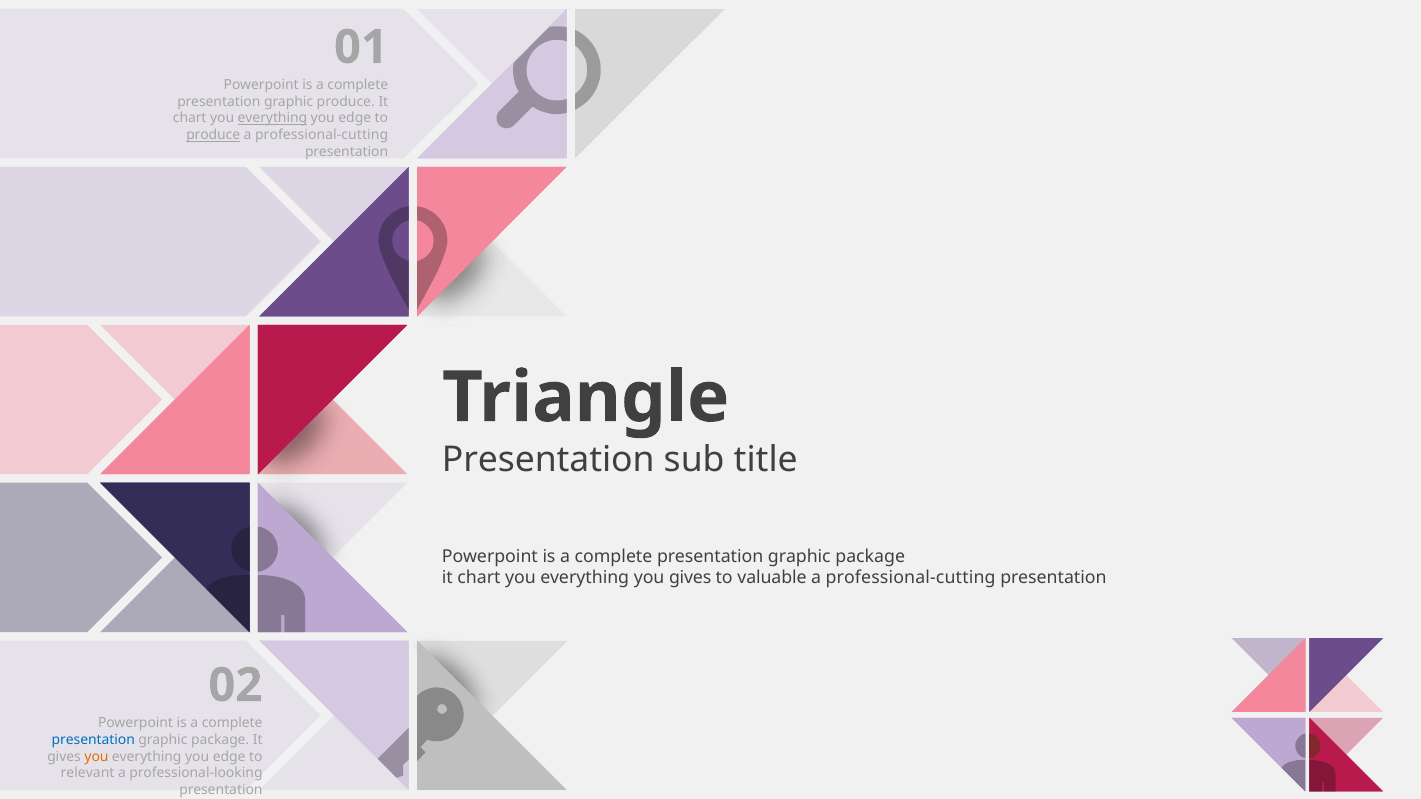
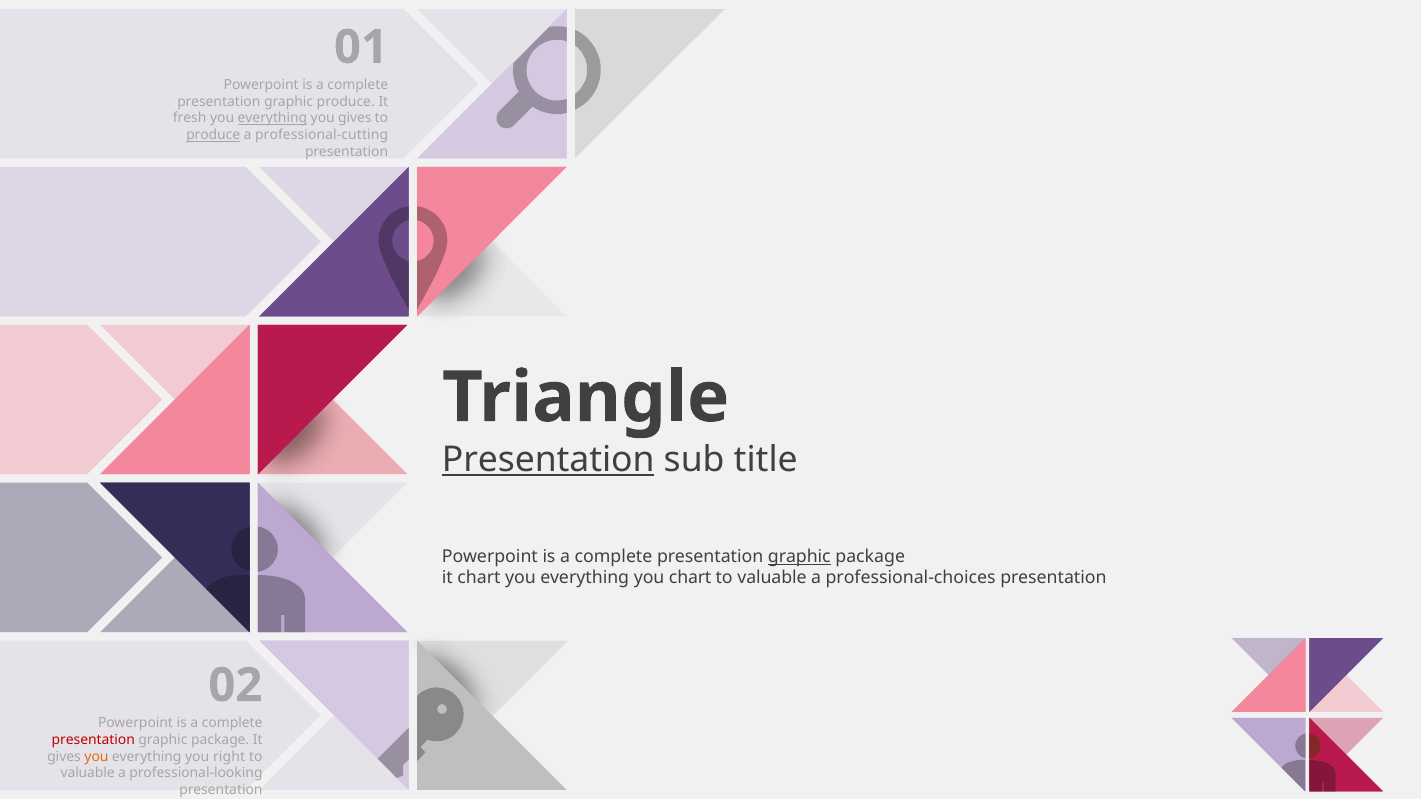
chart: chart -> fresh (190, 118)
edge: edge -> gives (355, 118)
Presentation underline: none -> present (548, 460)
graphic underline: none -> present (799, 557)
you gives: gives -> chart (690, 578)
professional-cutting: professional-cutting -> professional-choices (911, 578)
presentation colour: blue -> red (93, 740)
edge: edge -> right (229, 757)
relevant: relevant -> valuable (88, 773)
